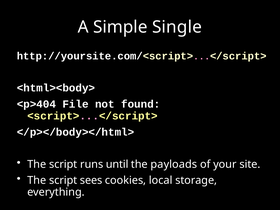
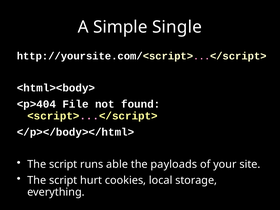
until: until -> able (117, 164)
sees: sees -> hurt (91, 180)
